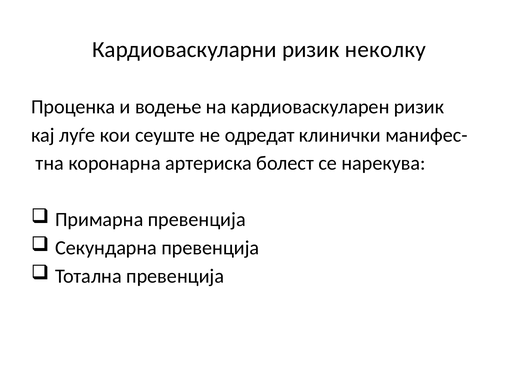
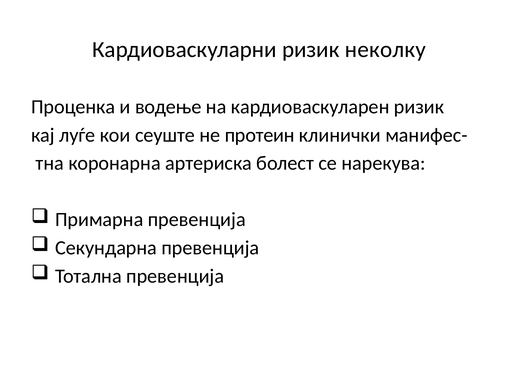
одредат: одредат -> протеин (260, 135)
